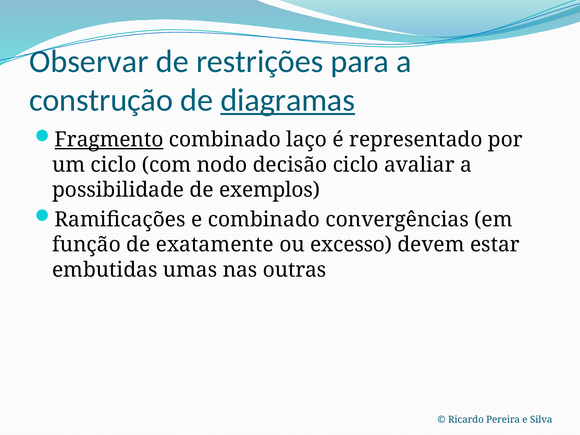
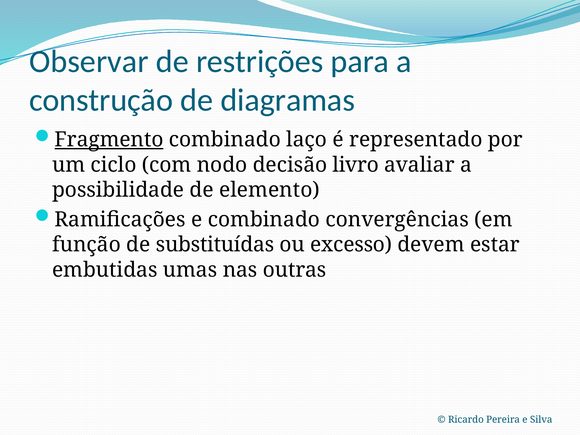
diagramas underline: present -> none (288, 100)
decisão ciclo: ciclo -> livro (356, 165)
exemplos: exemplos -> elemento (269, 190)
exatamente: exatamente -> substituídas (215, 245)
